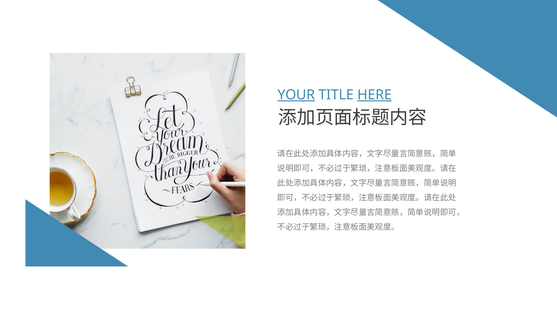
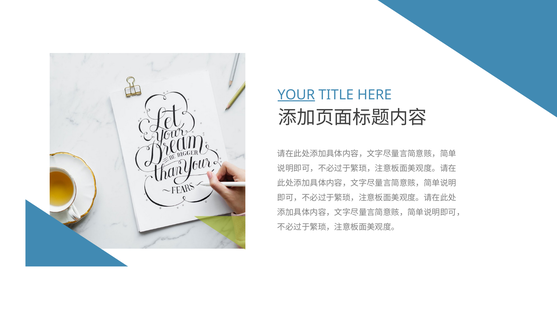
HERE underline: present -> none (375, 95)
